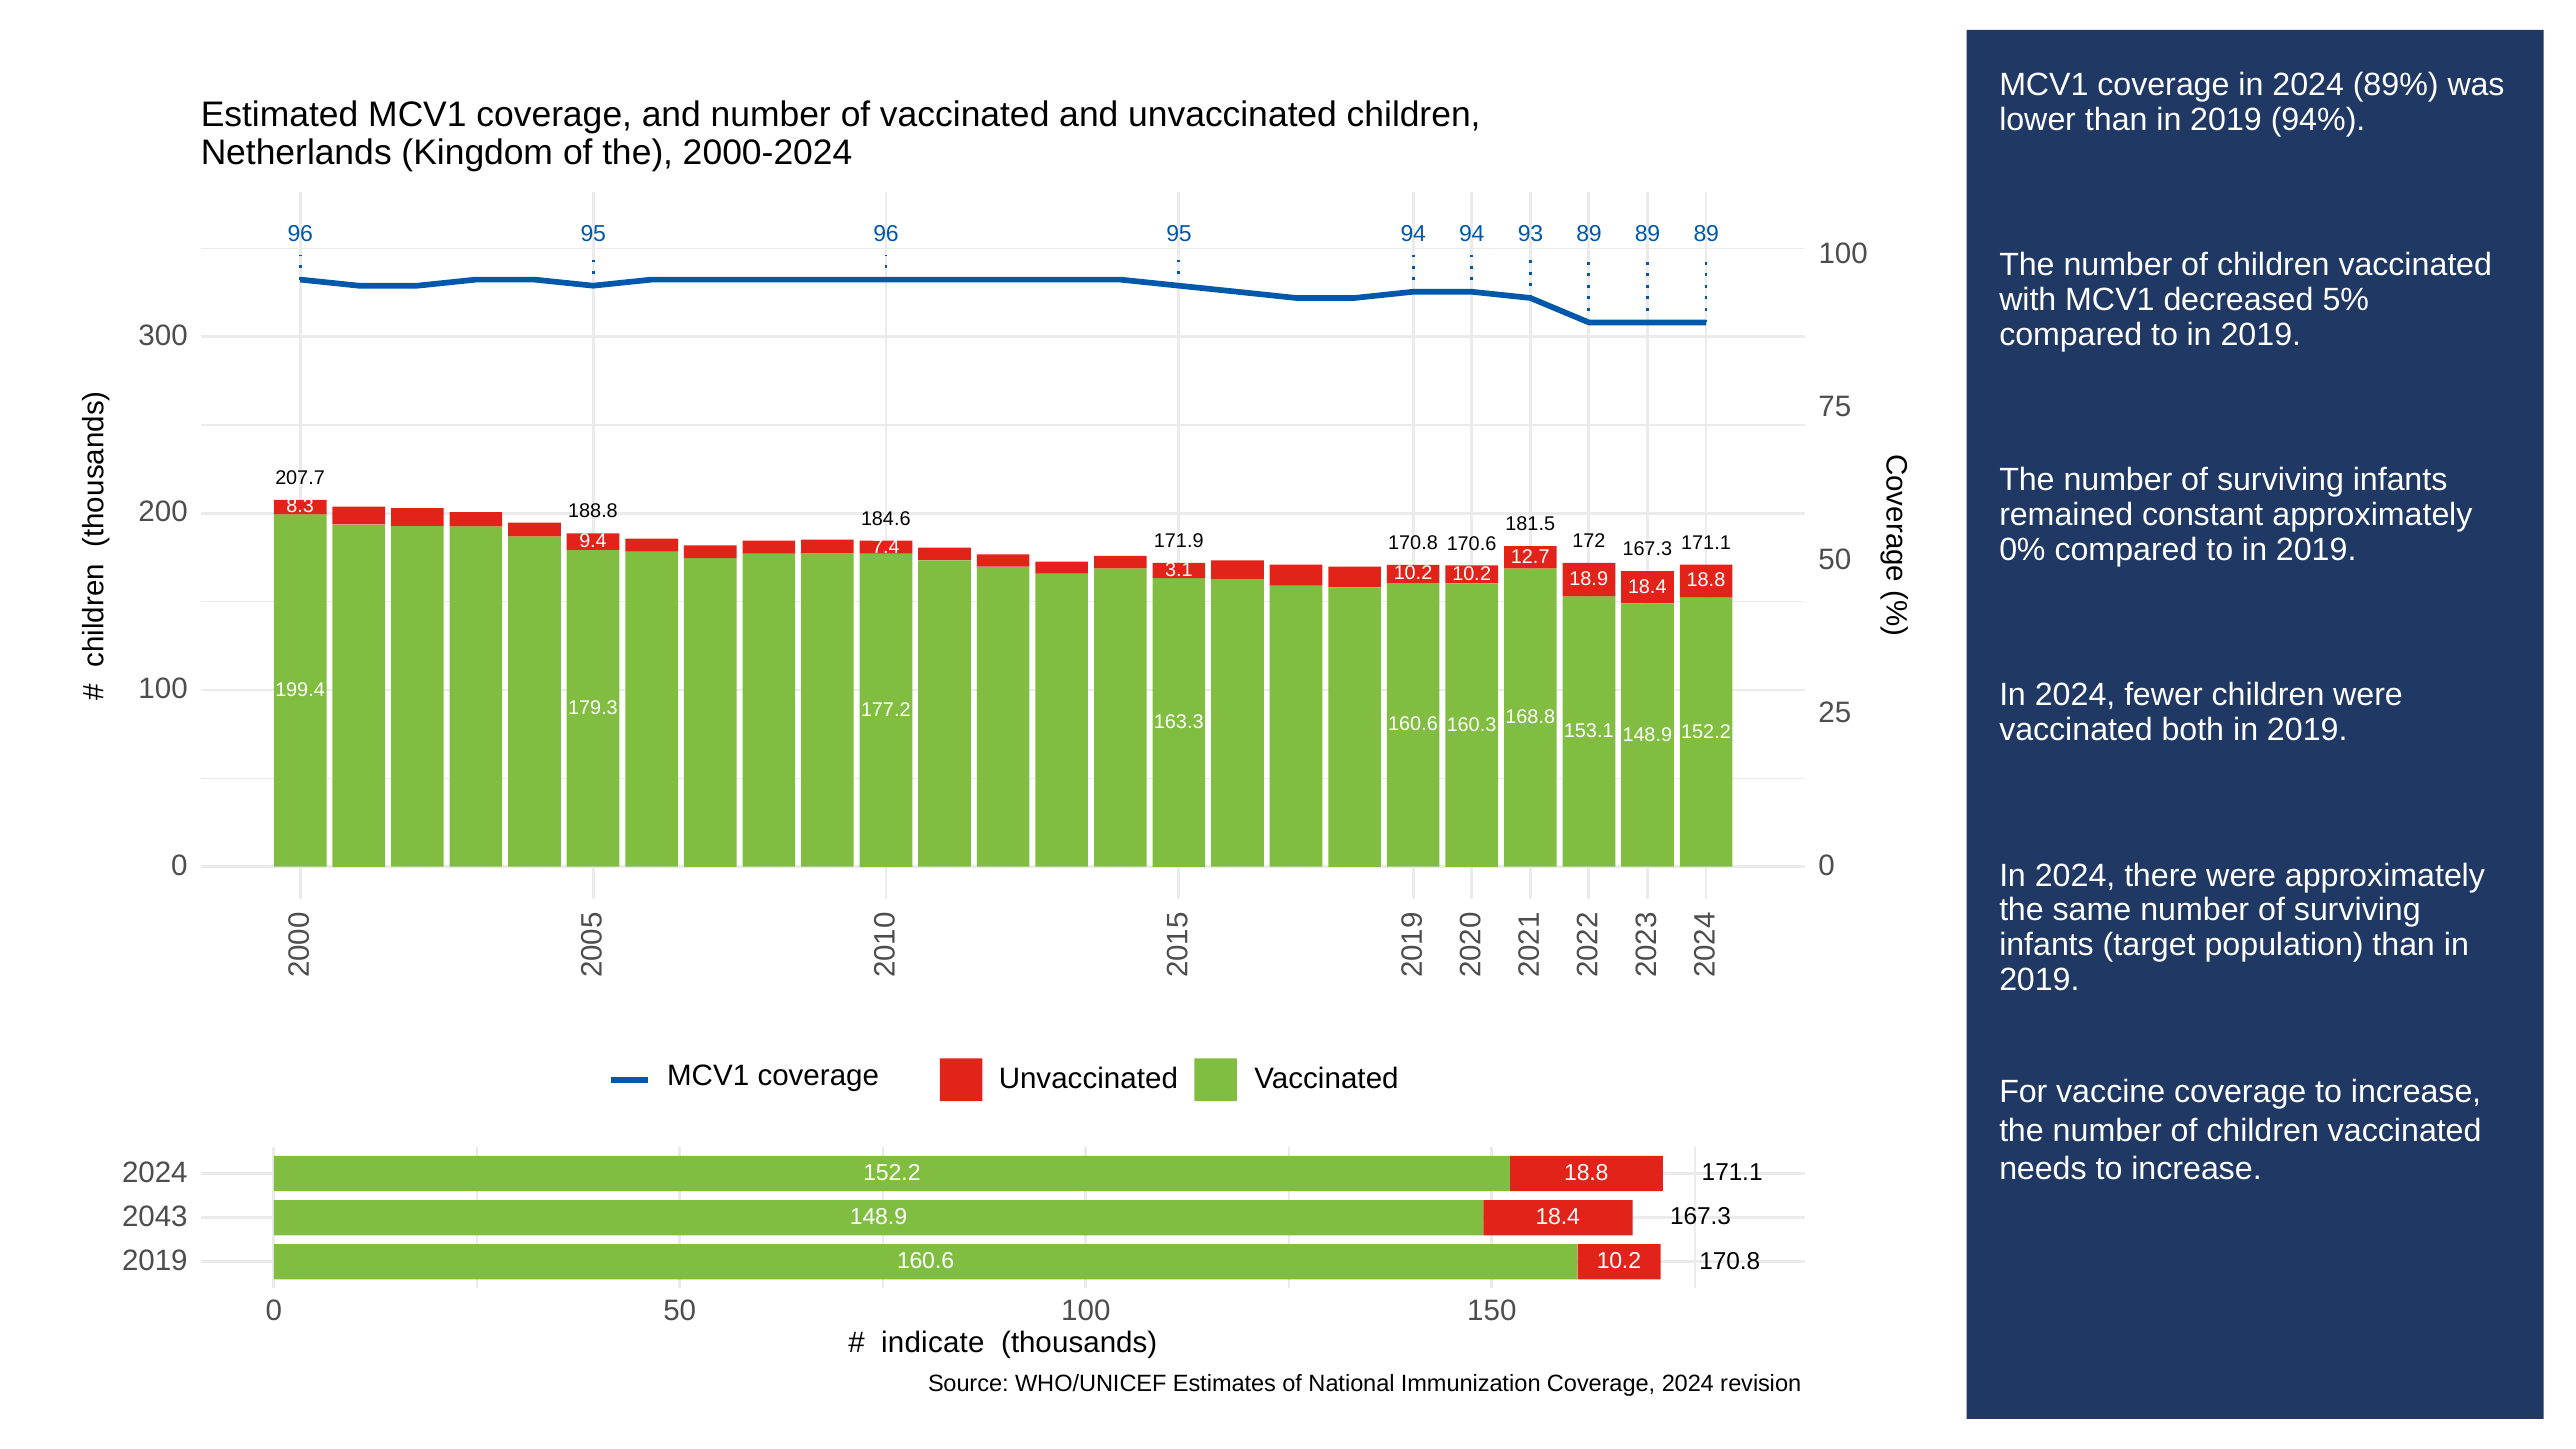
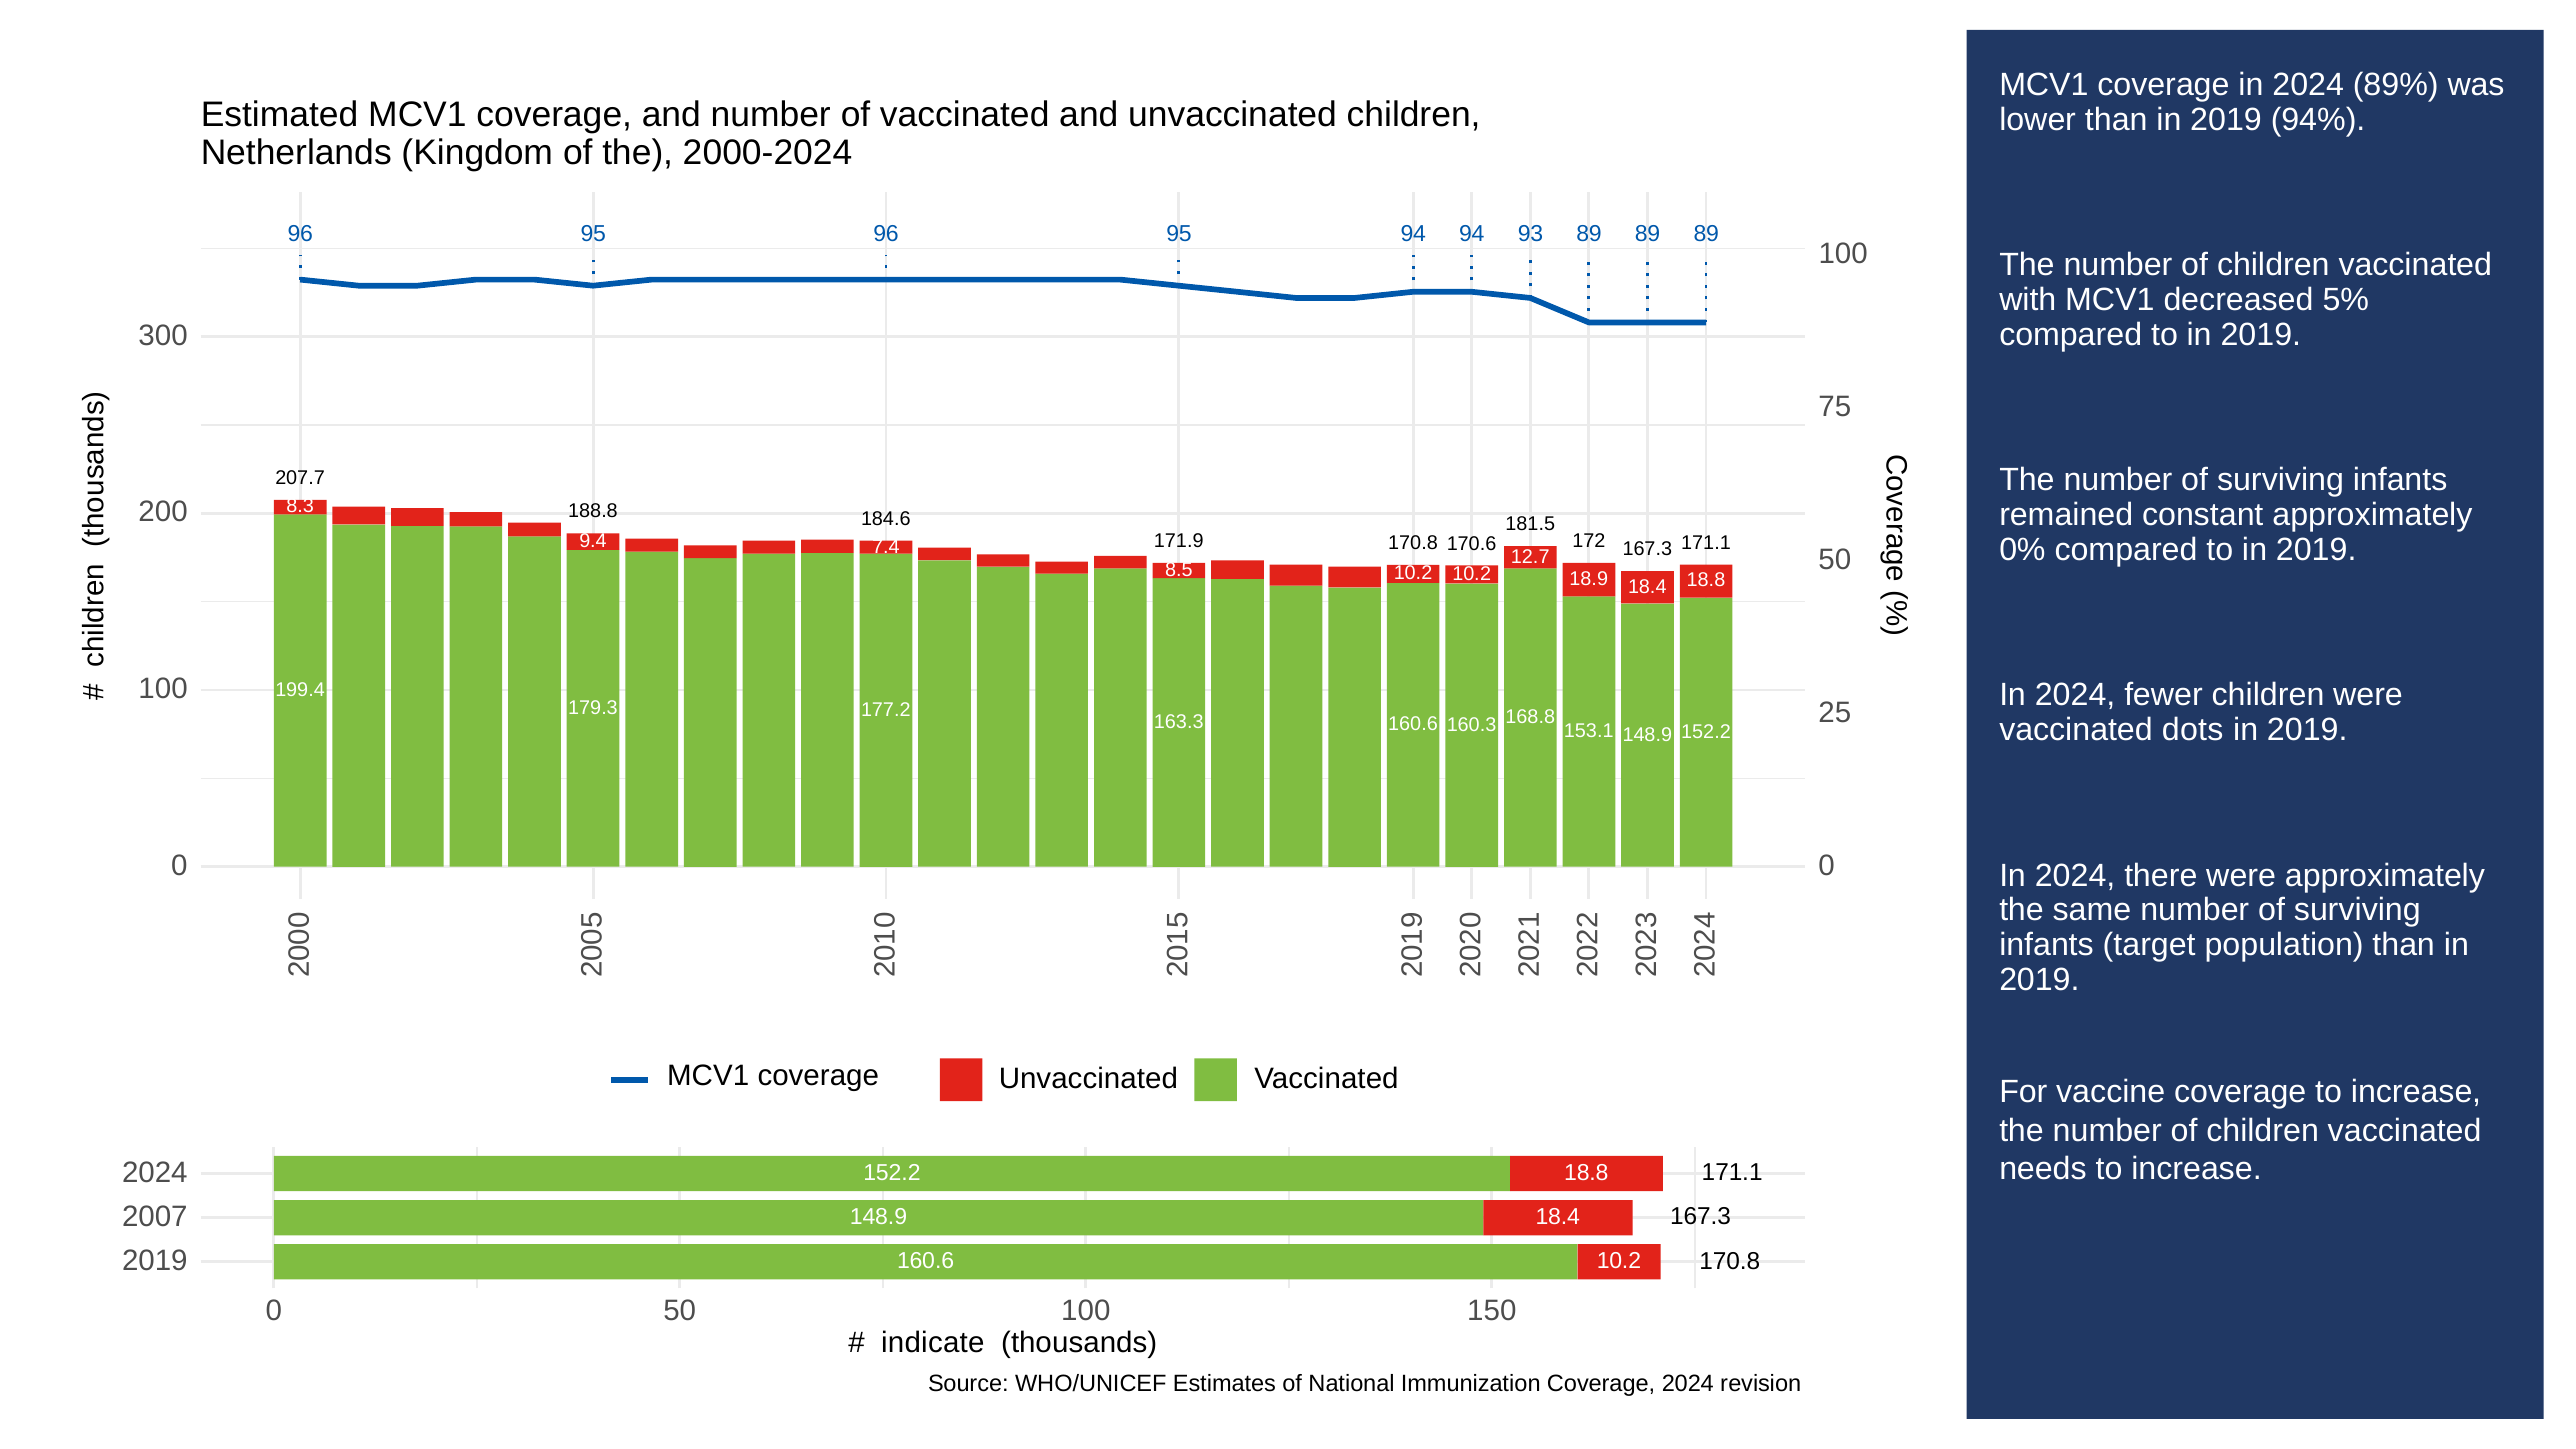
3.1: 3.1 -> 8.5 (1179, 570)
both: both -> dots (2193, 730)
2043: 2043 -> 2007 (155, 1217)
